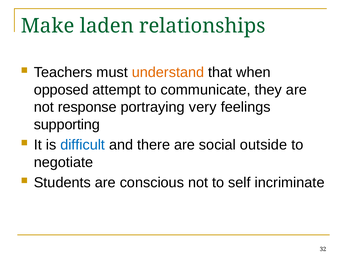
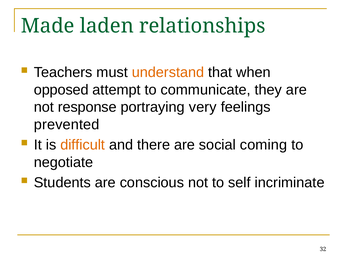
Make: Make -> Made (48, 26)
supporting: supporting -> prevented (67, 124)
difficult colour: blue -> orange (83, 144)
outside: outside -> coming (264, 144)
